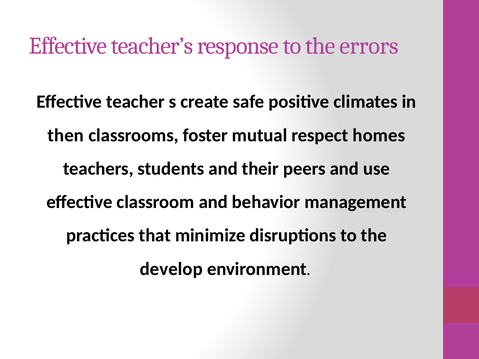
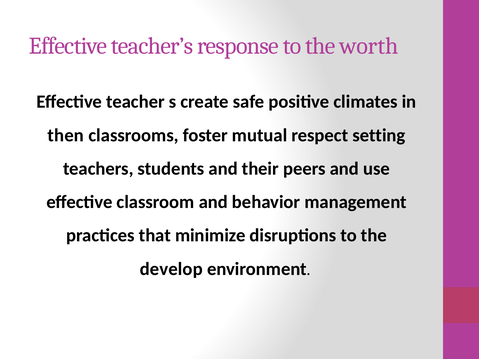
errors: errors -> worth (369, 46)
homes: homes -> setting (379, 135)
